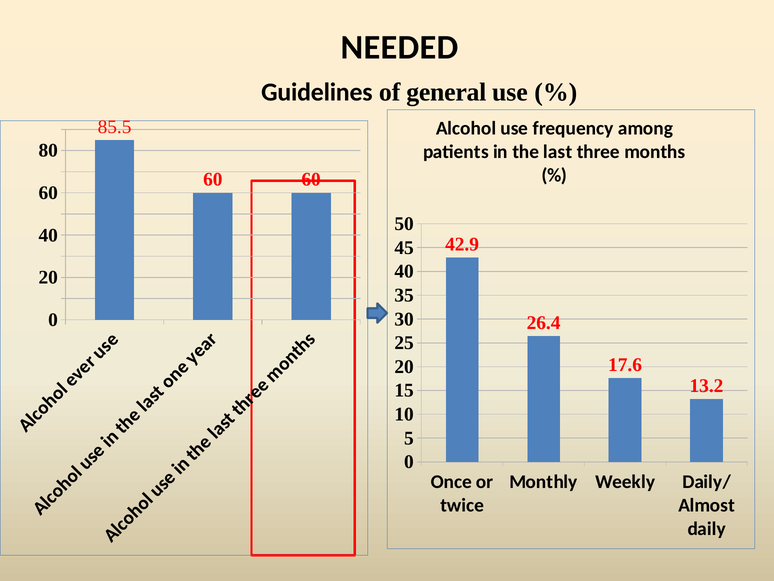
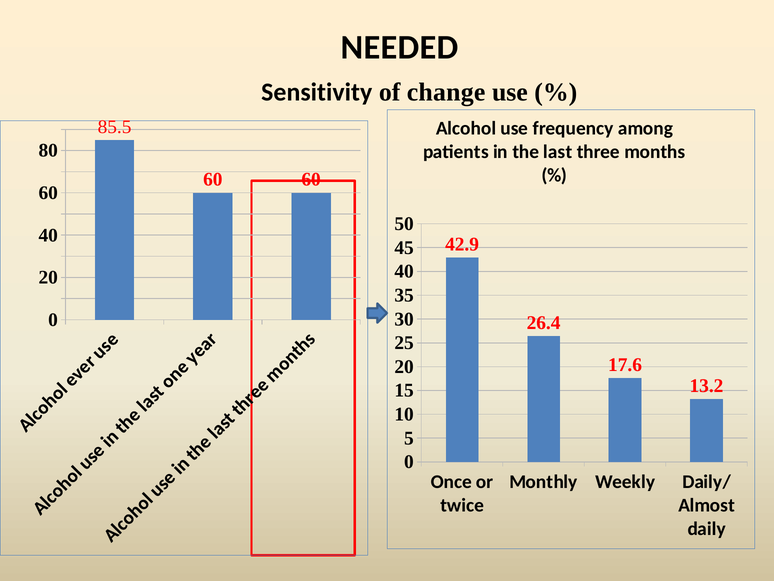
Guidelines: Guidelines -> Sensitivity (317, 92)
general: general -> change (446, 92)
